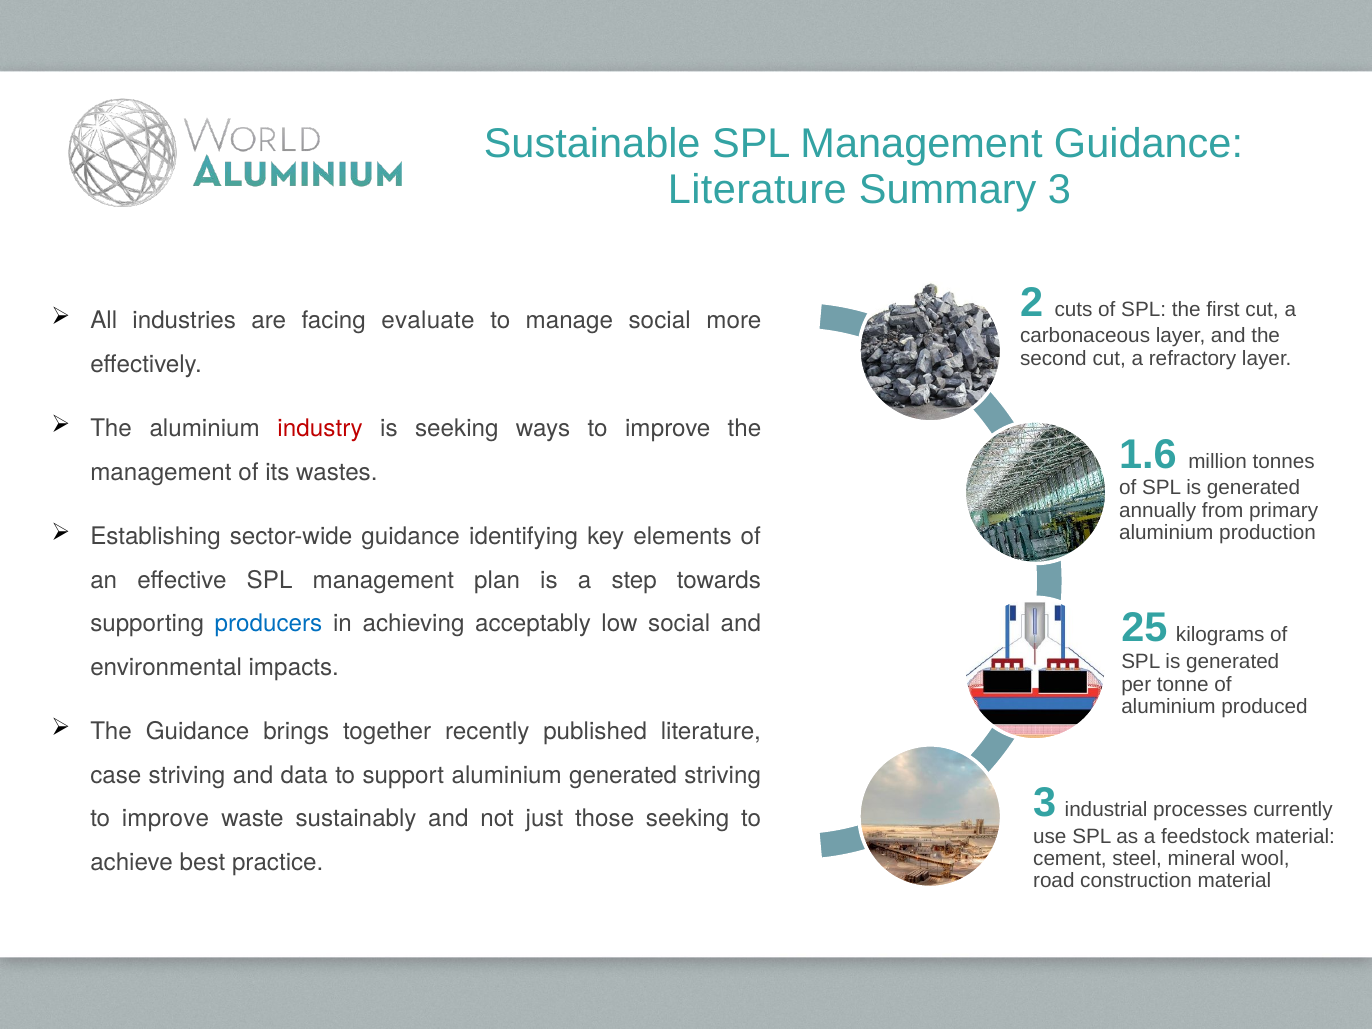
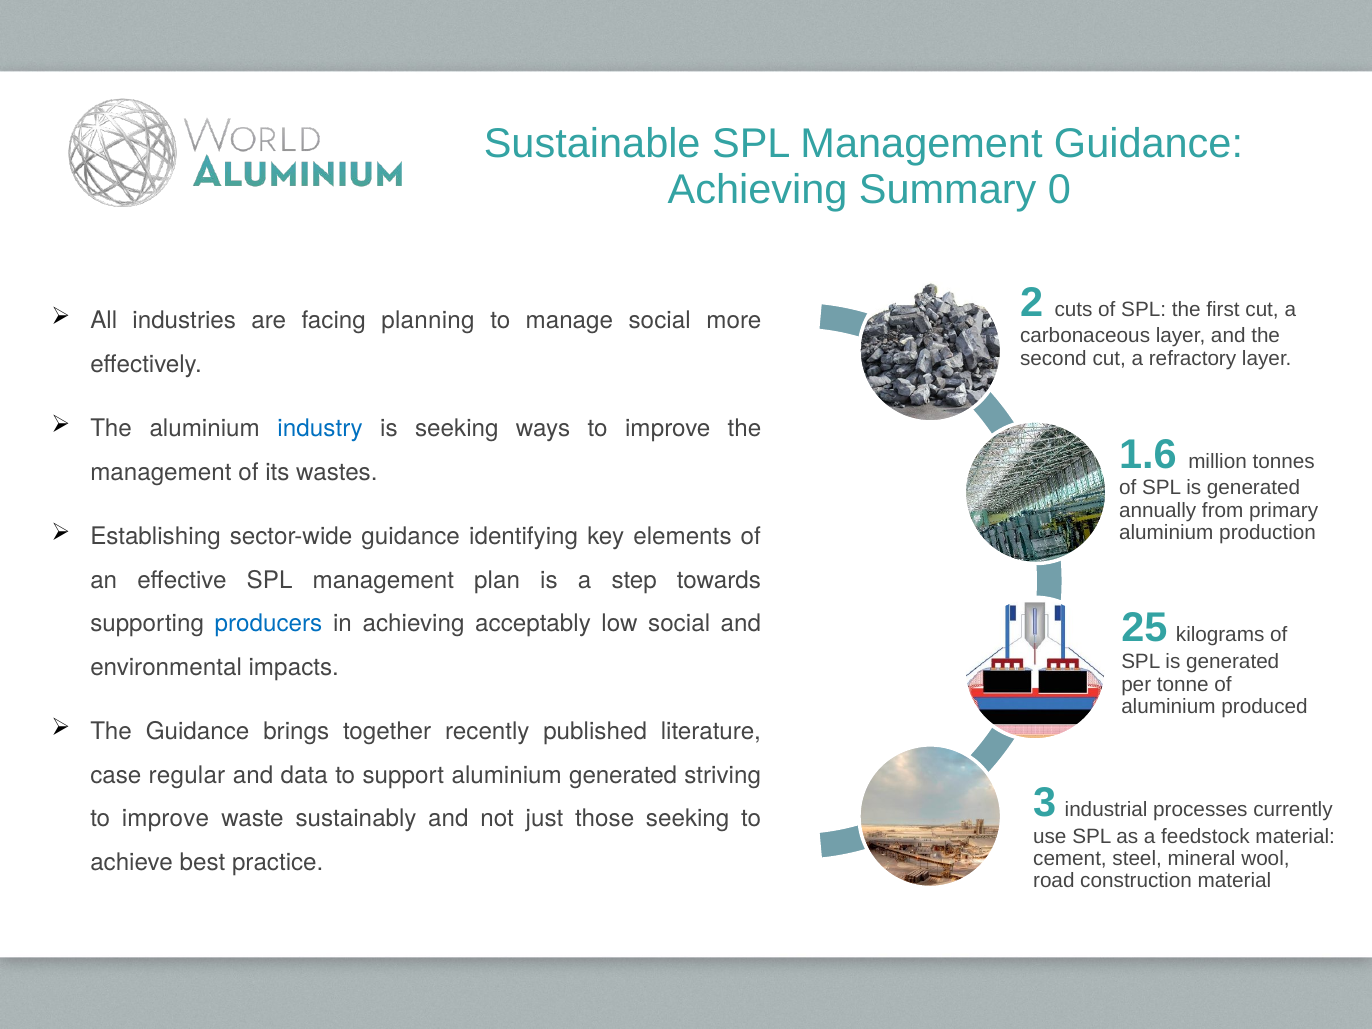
Literature: Literature -> Achieving (758, 190)
Summary 3: 3 -> 0 (1059, 190)
evaluate: evaluate -> planning (428, 321)
industry colour: red -> blue (320, 429)
case striving: striving -> regular (187, 775)
